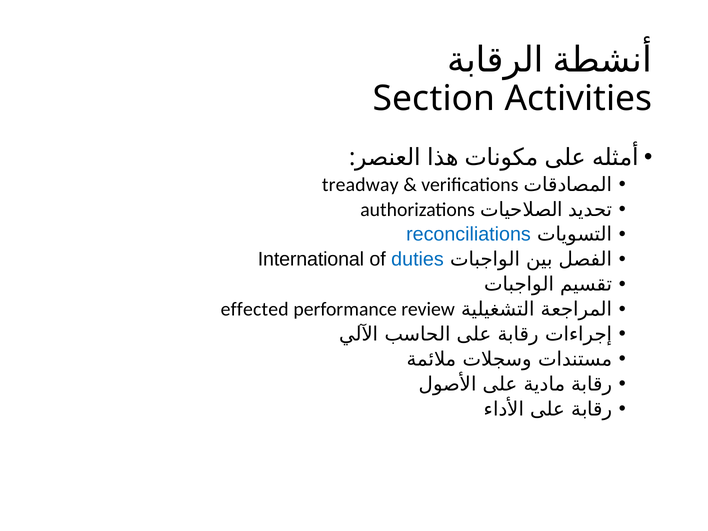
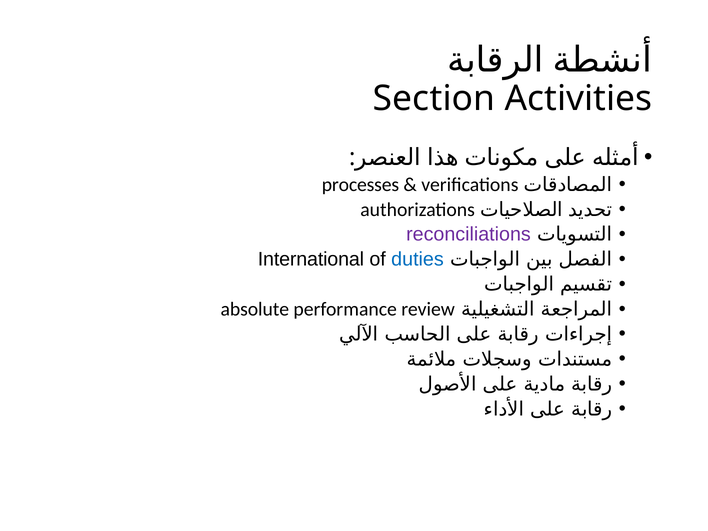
treadway: treadway -> processes (360, 185)
reconciliations colour: blue -> purple (468, 234)
effected: effected -> absolute (255, 309)
